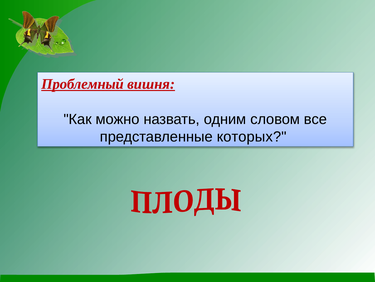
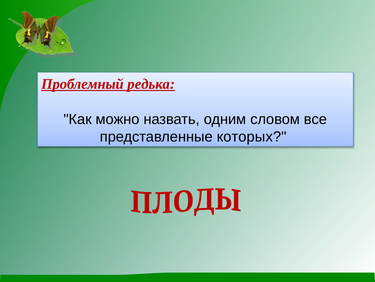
вишня: вишня -> редька (151, 84)
